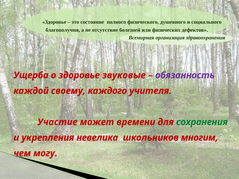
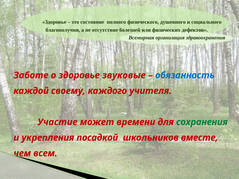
Ущерба: Ущерба -> Заботе (31, 75)
обязанность colour: purple -> blue (185, 75)
невелика: невелика -> посадкой (97, 138)
многим: многим -> вместе (200, 138)
могу: могу -> всем (45, 153)
